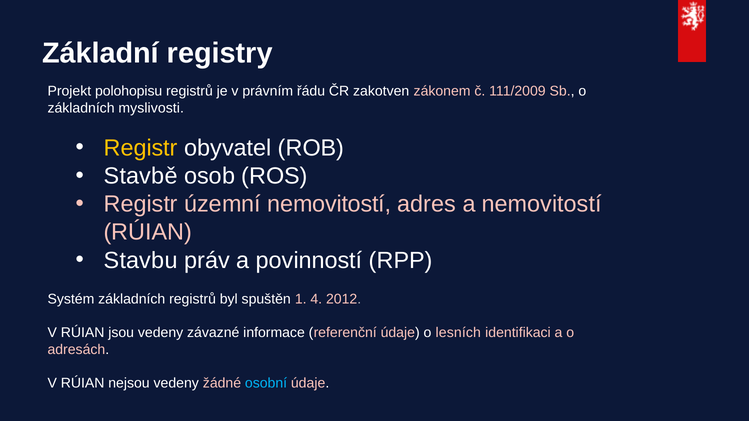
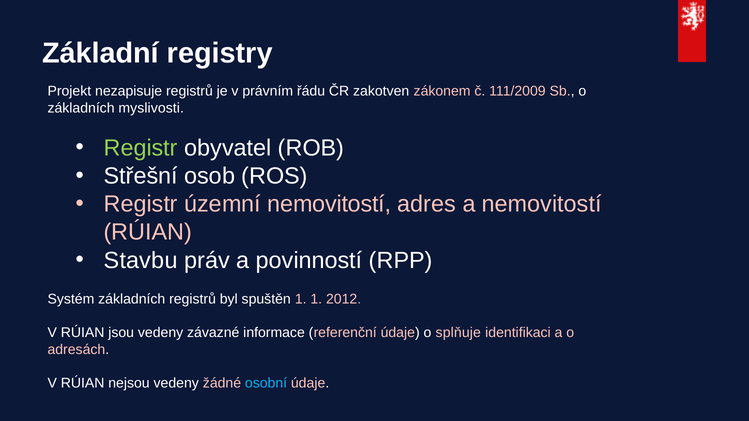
polohopisu: polohopisu -> nezapisuje (129, 91)
Registr colour: yellow -> light green (141, 148)
Stavbě: Stavbě -> Střešní (141, 176)
1 4: 4 -> 1 (316, 299)
lesních: lesních -> splňuje (458, 333)
